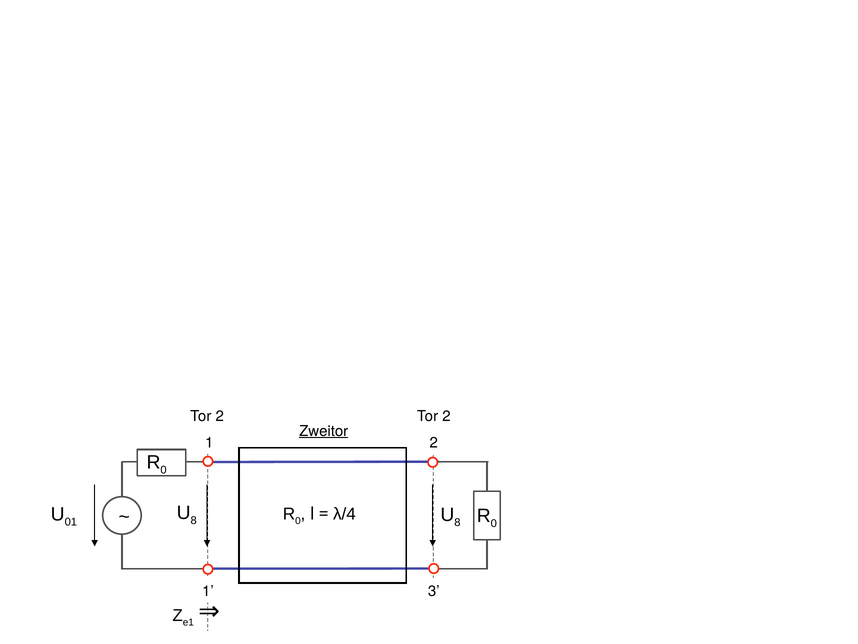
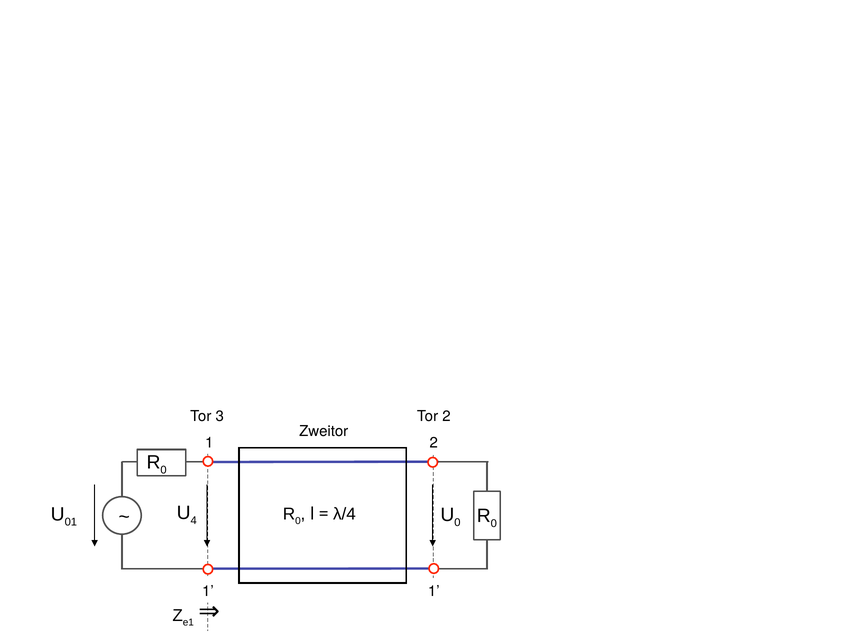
2: 2 -> 3 (220, 416)
Zweitor underline: present -> none (324, 431)
8: 8 -> 4 (194, 520)
8: 8 -> 0 (457, 522)
3: 3 -> 1 (434, 591)
